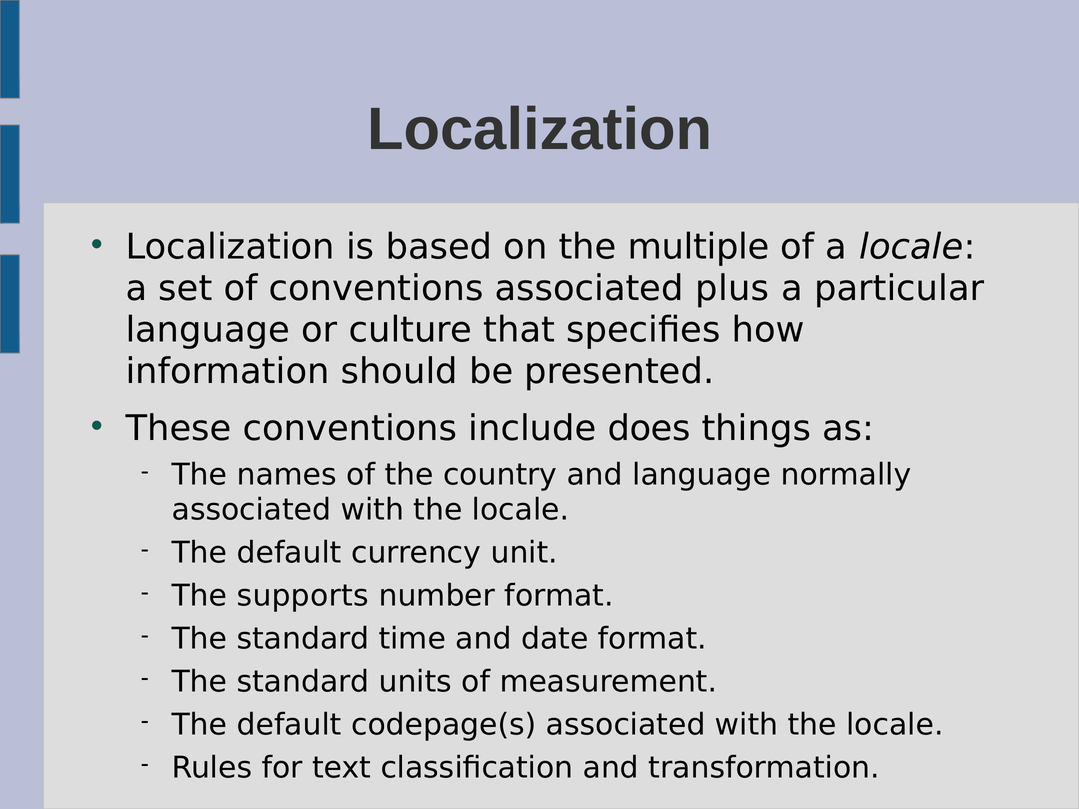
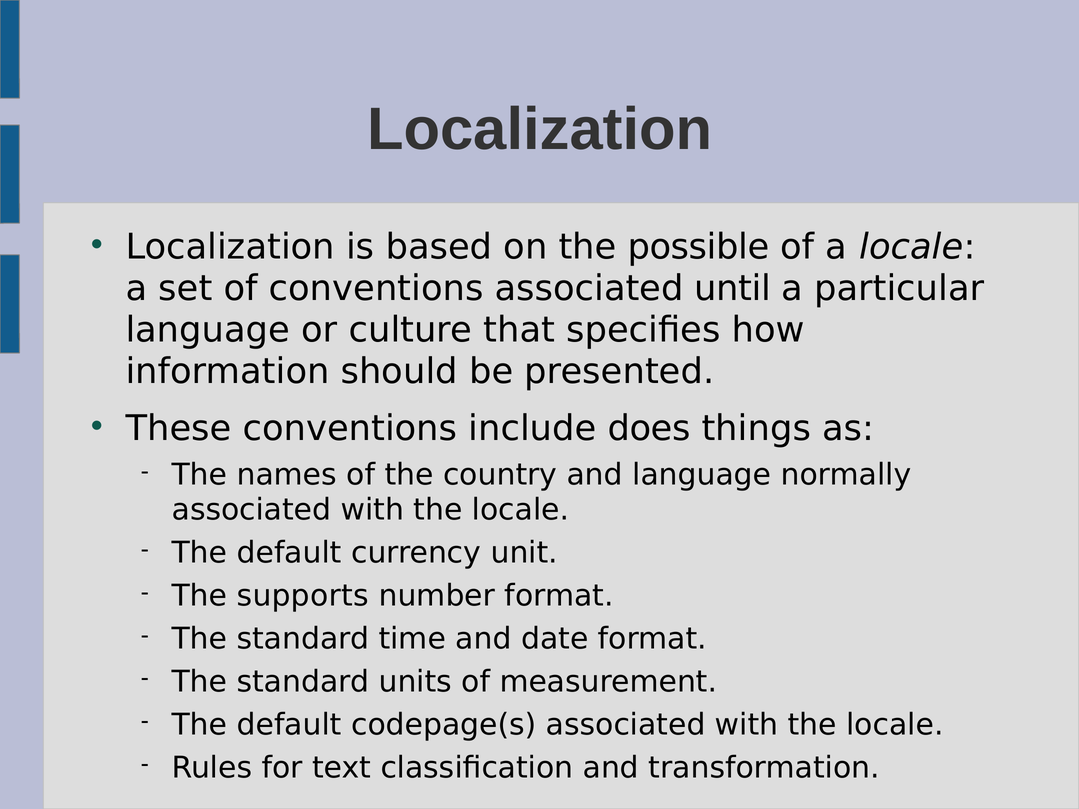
multiple: multiple -> possible (699, 247)
plus: plus -> until (733, 289)
